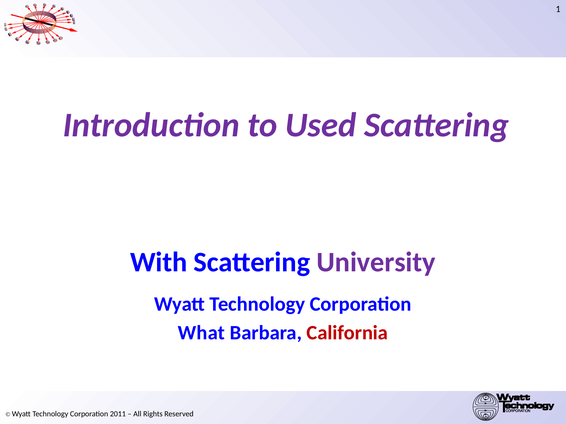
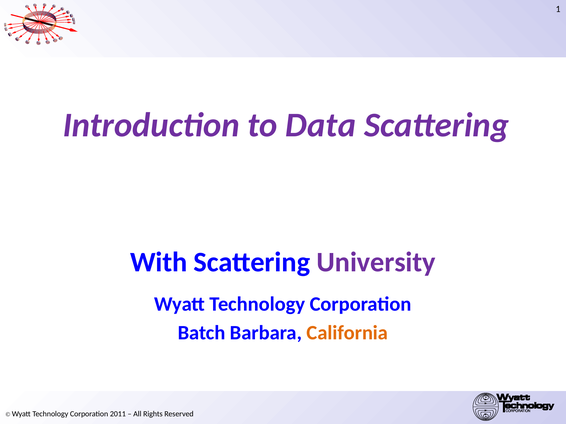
Used: Used -> Data (321, 125)
What: What -> Batch (202, 333)
California colour: red -> orange (347, 333)
